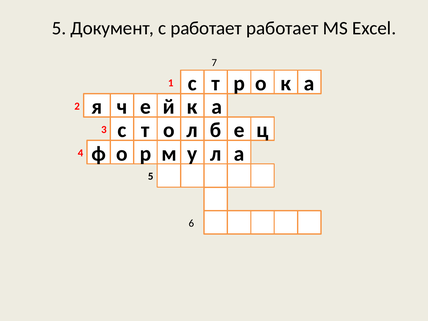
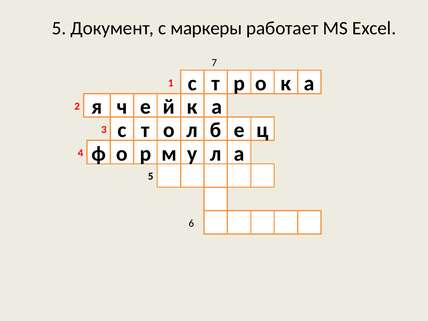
с работает: работает -> маркеры (206, 28)
